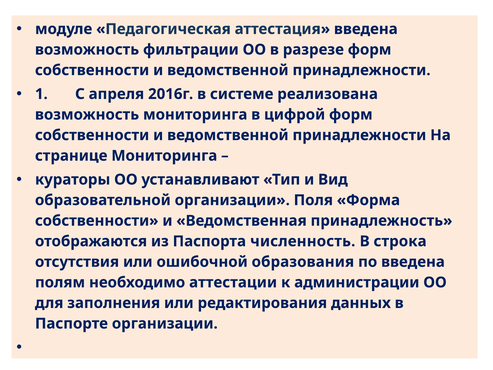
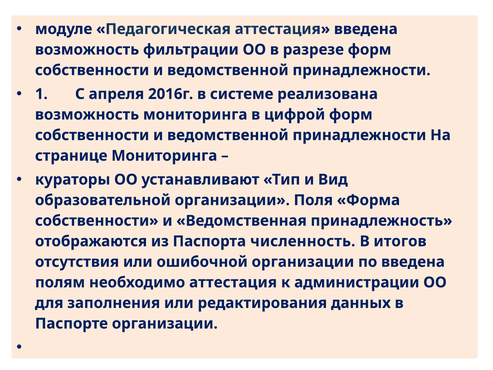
строка: строка -> итогов (400, 241)
ошибочной образования: образования -> организации (303, 262)
необходимо аттестации: аттестации -> аттестация (233, 282)
